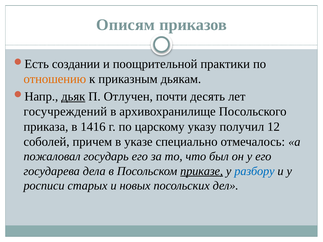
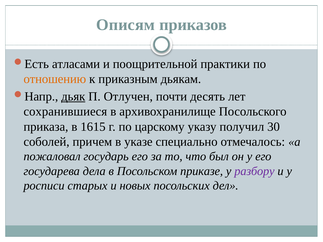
создании: создании -> атласами (76, 64)
госучреждений: госучреждений -> сохранившиеся (65, 112)
1416: 1416 -> 1615 (93, 127)
12: 12 -> 30 (274, 127)
приказе underline: present -> none (202, 171)
разбору colour: blue -> purple (254, 171)
